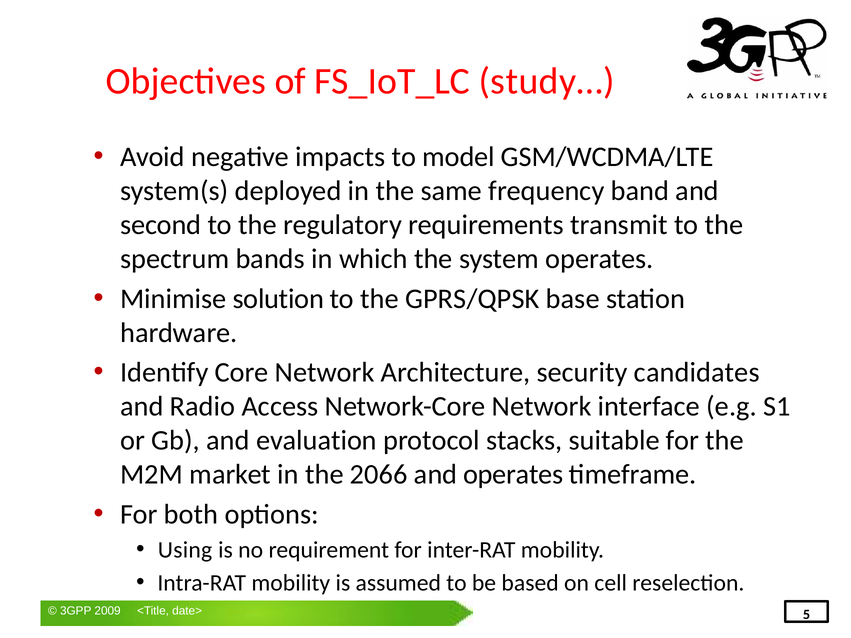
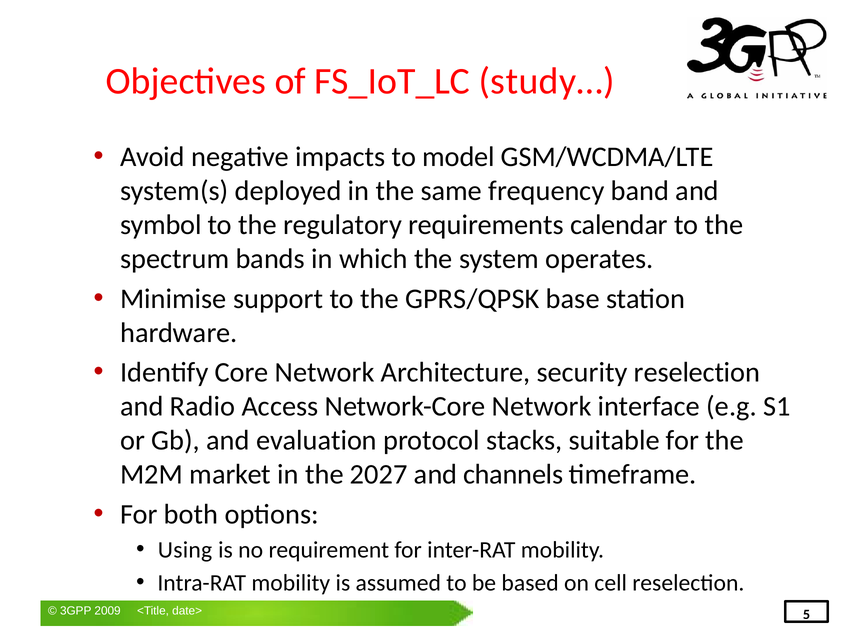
second: second -> symbol (161, 225)
transmit: transmit -> calendar (619, 225)
solution: solution -> support (278, 299)
security candidates: candidates -> reselection (697, 373)
2066: 2066 -> 2027 (379, 475)
and operates: operates -> channels (513, 475)
